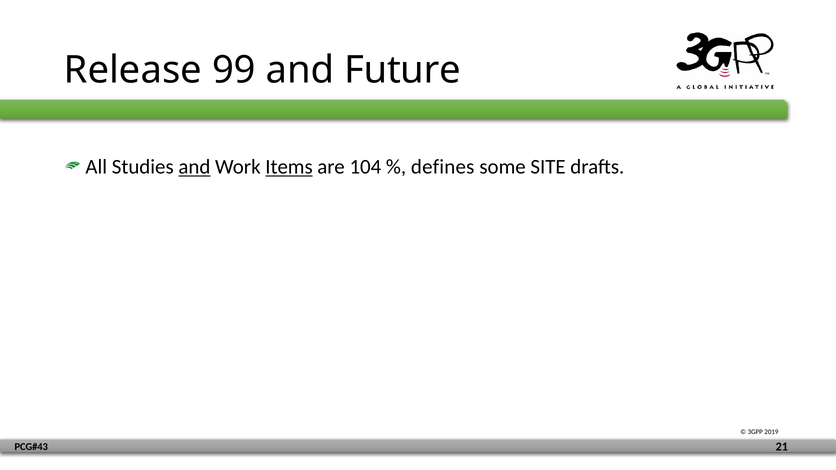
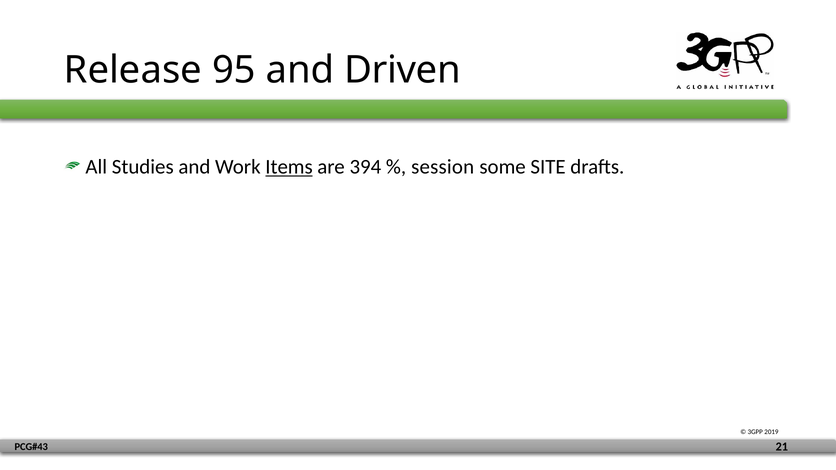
99: 99 -> 95 (234, 70)
Future: Future -> Driven (403, 70)
and underline: present -> none (194, 167)
104: 104 -> 394 (365, 167)
defines: defines -> session (443, 167)
